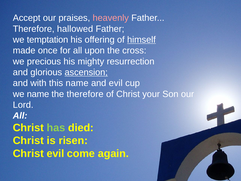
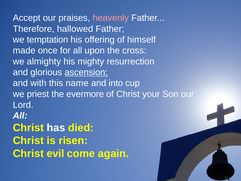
himself underline: present -> none (141, 40)
precious: precious -> almighty (44, 61)
and evil: evil -> into (116, 83)
we name: name -> priest (38, 94)
the therefore: therefore -> evermore (85, 94)
has colour: light green -> white (56, 128)
